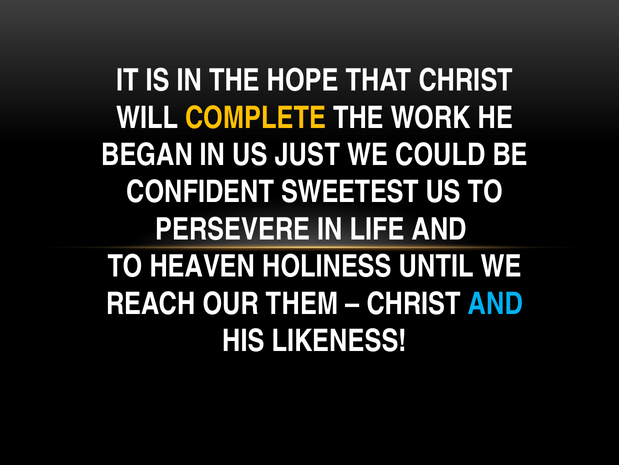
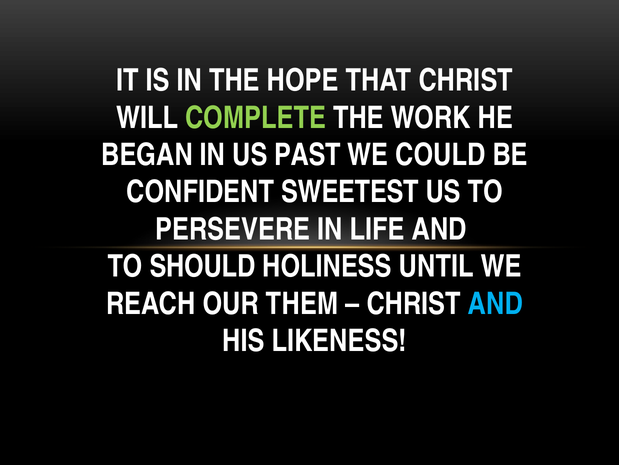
COMPLETE colour: yellow -> light green (256, 118)
JUST: JUST -> PAST (308, 155)
HEAVEN: HEAVEN -> SHOULD (202, 266)
